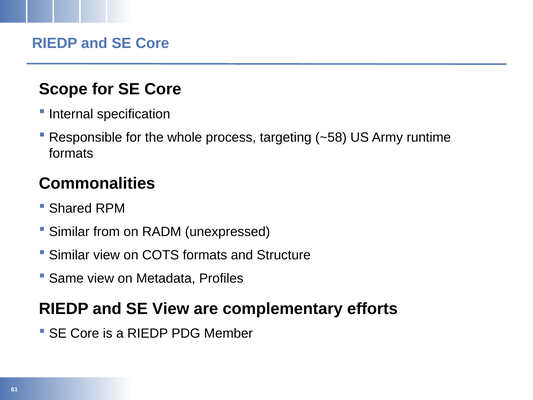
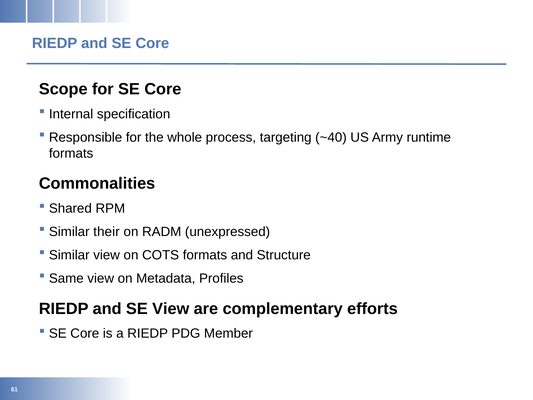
~58: ~58 -> ~40 (331, 137)
from: from -> their (107, 232)
